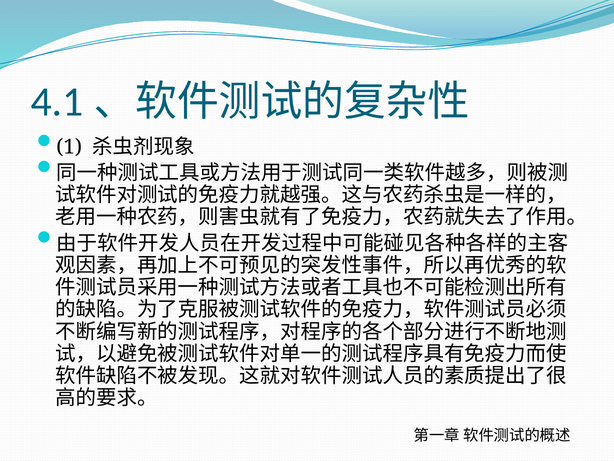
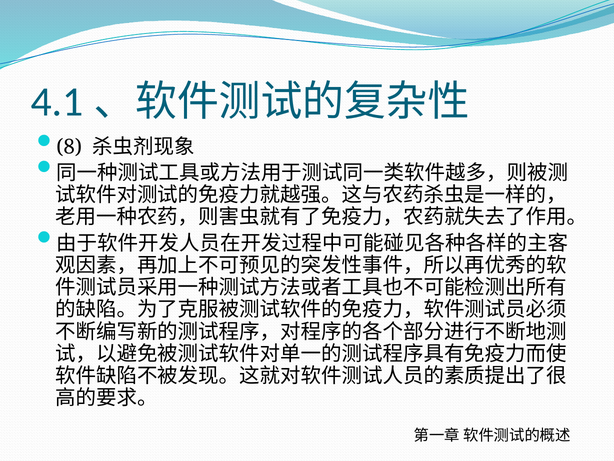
1: 1 -> 8 (69, 147)
